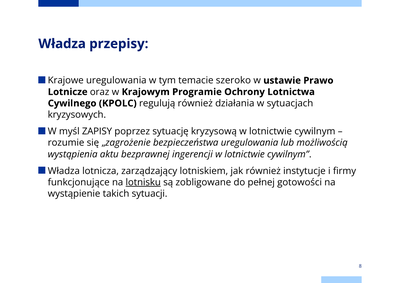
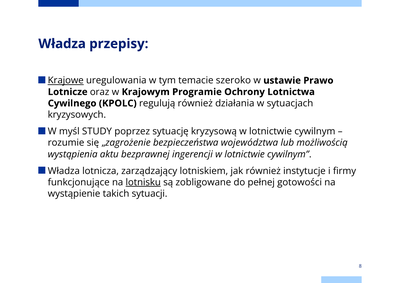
Krajowe underline: none -> present (66, 80)
ZAPISY: ZAPISY -> STUDY (97, 131)
bezpieczeństwa uregulowania: uregulowania -> województwa (249, 143)
